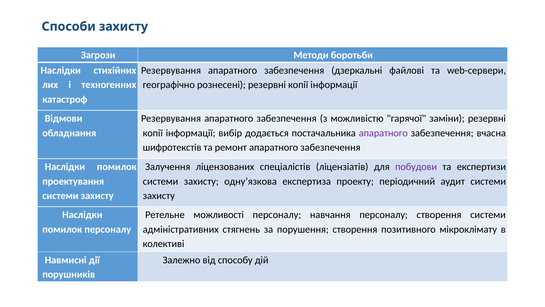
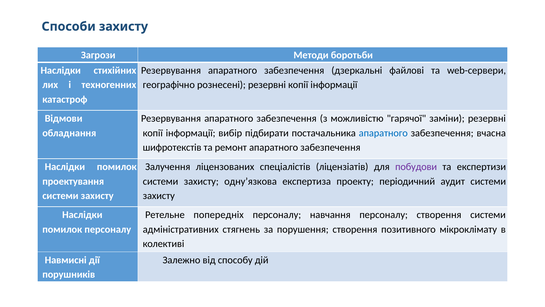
додається: додається -> підбирати (267, 133)
апаратного colour: purple -> blue (383, 133)
можливості: можливості -> попередніх (219, 215)
